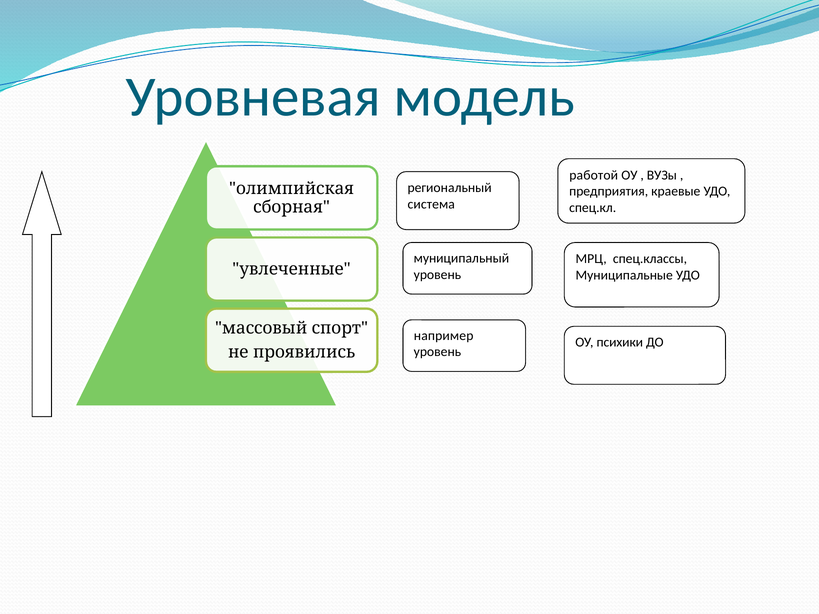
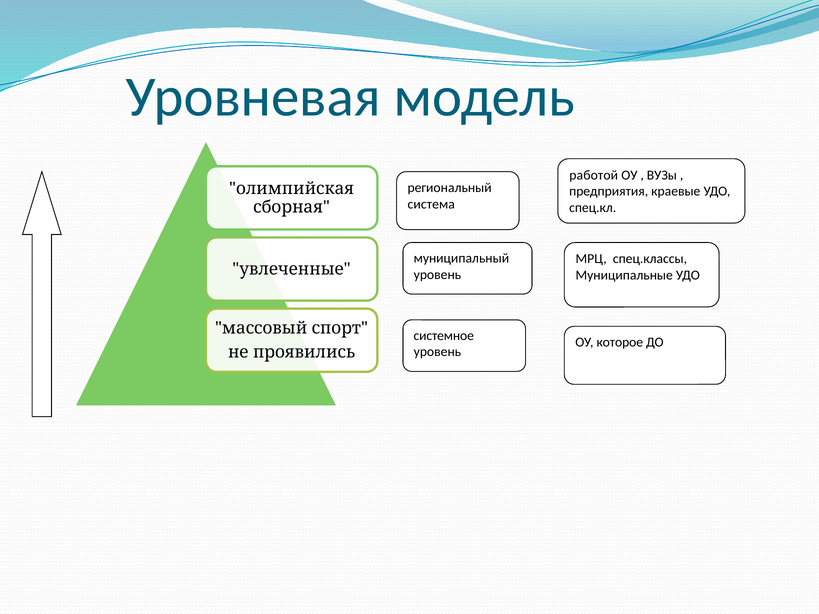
например: например -> системное (444, 336)
психики: психики -> которое (620, 342)
